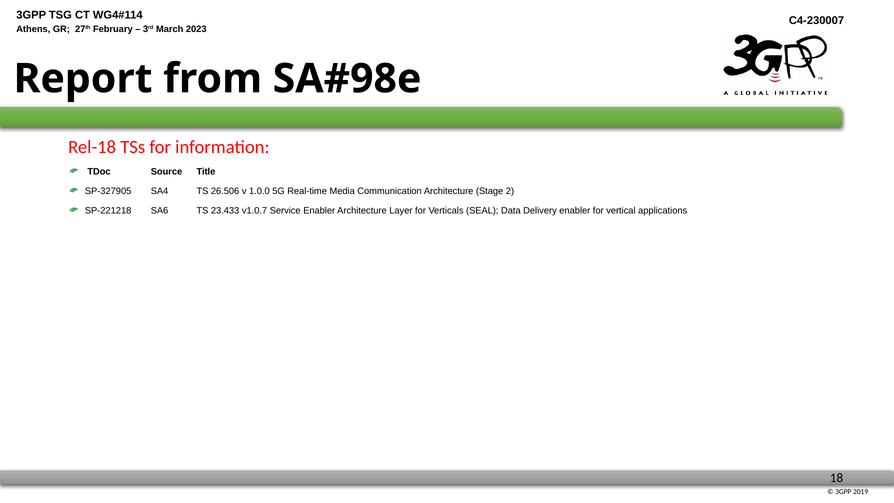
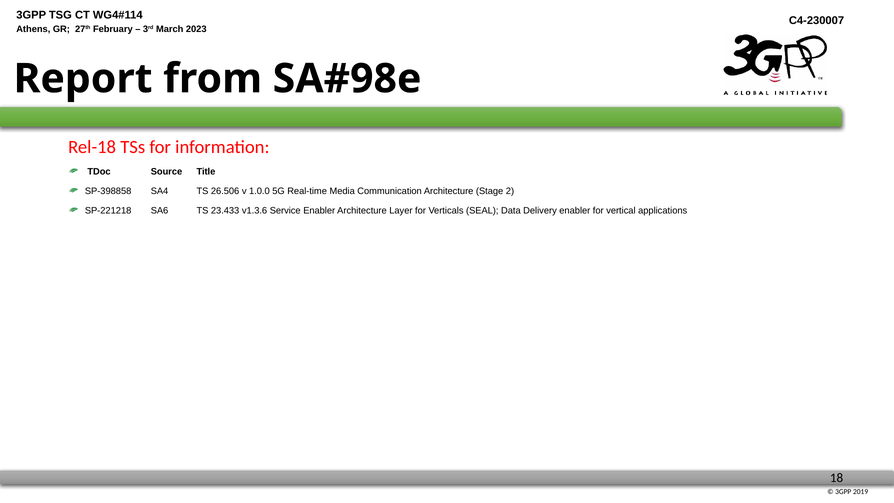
SP-327905: SP-327905 -> SP-398858 (108, 191)
v1.0.7: v1.0.7 -> v1.3.6 (255, 210)
